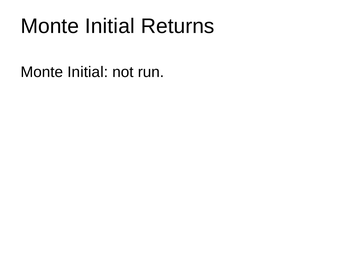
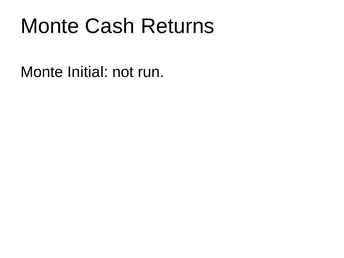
Initial: Initial -> Cash (110, 26)
